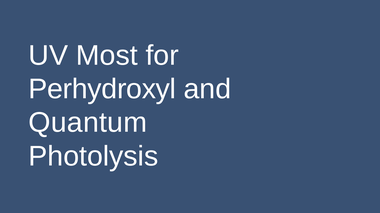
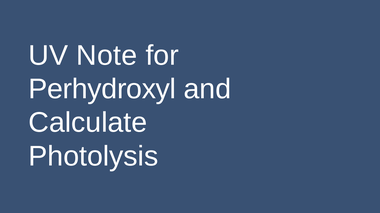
Most: Most -> Note (107, 56)
Quantum: Quantum -> Calculate (88, 123)
